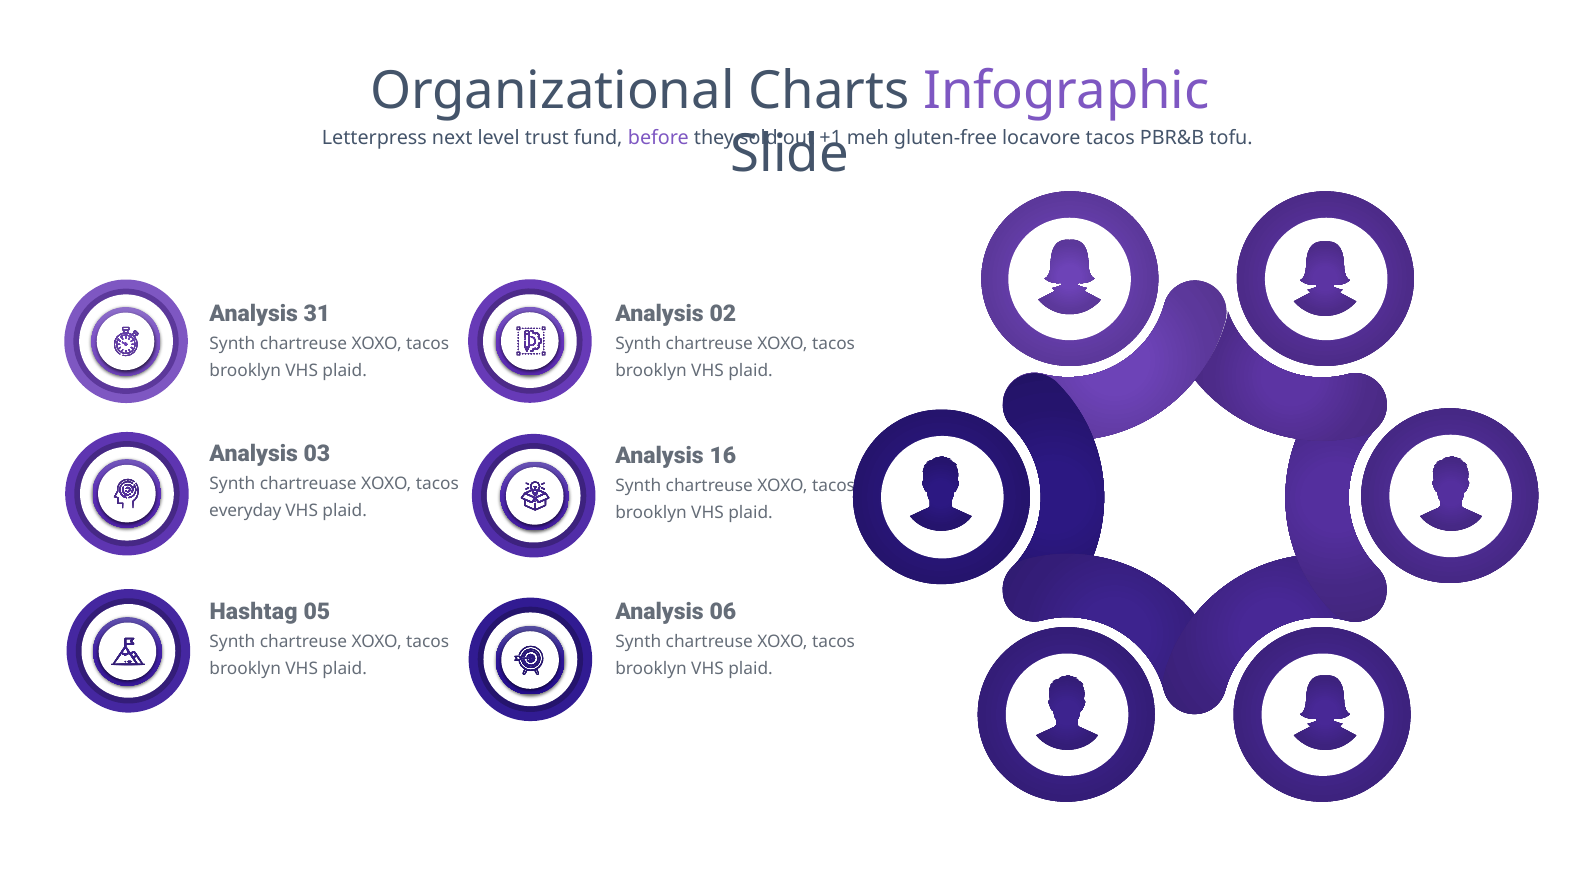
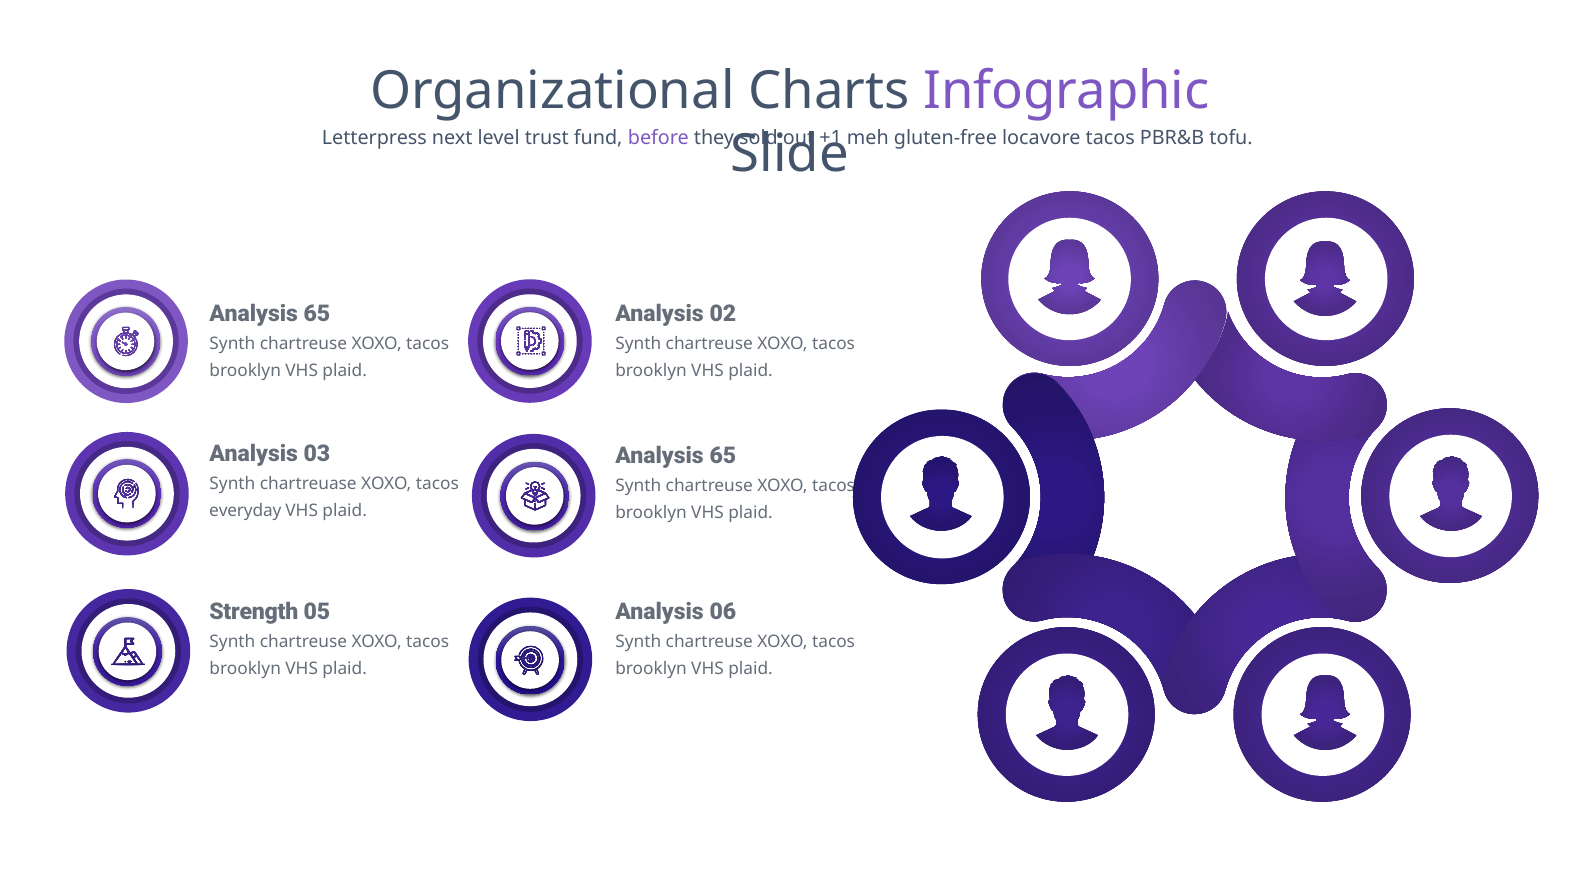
31: 31 -> 65 (317, 314)
16: 16 -> 65 (723, 456)
Hashtag: Hashtag -> Strength (254, 612)
